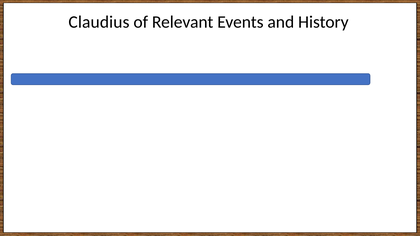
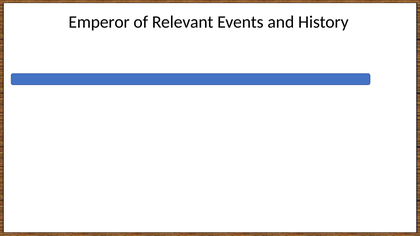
Claudius: Claudius -> Emperor (99, 22)
